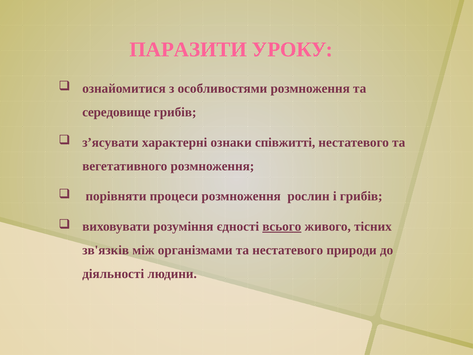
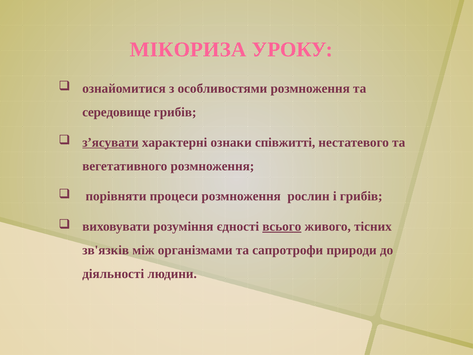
ПАРАЗИТИ: ПАРАЗИТИ -> МІКОРИЗА (188, 50)
з’ясувати underline: none -> present (110, 142)
та нестатевого: нестатевого -> сапротрофи (288, 250)
